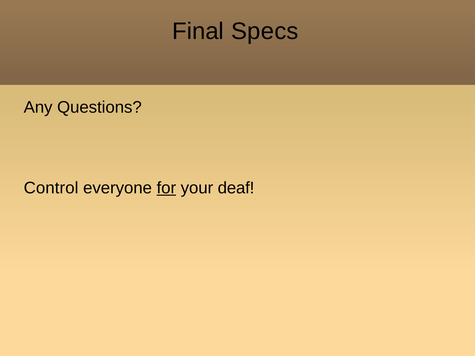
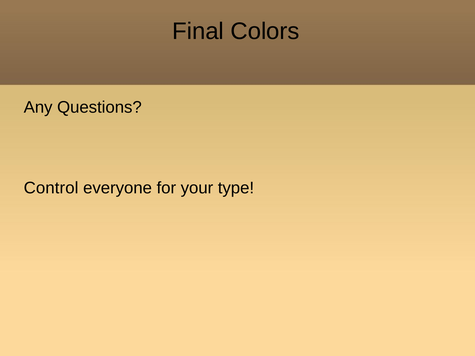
Specs: Specs -> Colors (265, 31)
for underline: present -> none (166, 188)
deaf: deaf -> type (236, 188)
